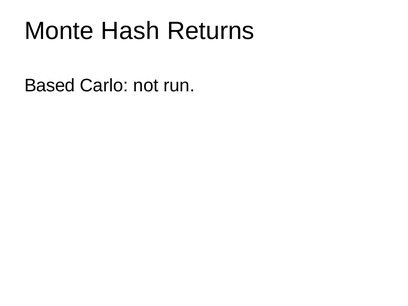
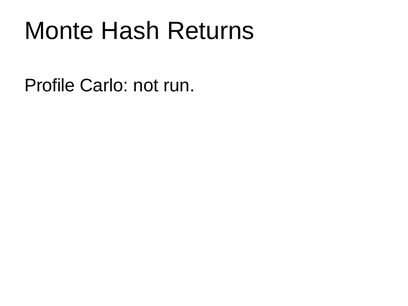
Based: Based -> Profile (50, 86)
